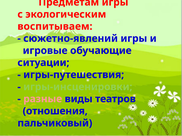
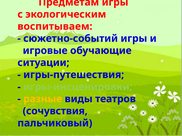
сюжетно-явлений: сюжетно-явлений -> сюжетно-событий (71, 39)
разные colour: pink -> yellow (43, 99)
отношения: отношения -> сочувствия (55, 111)
